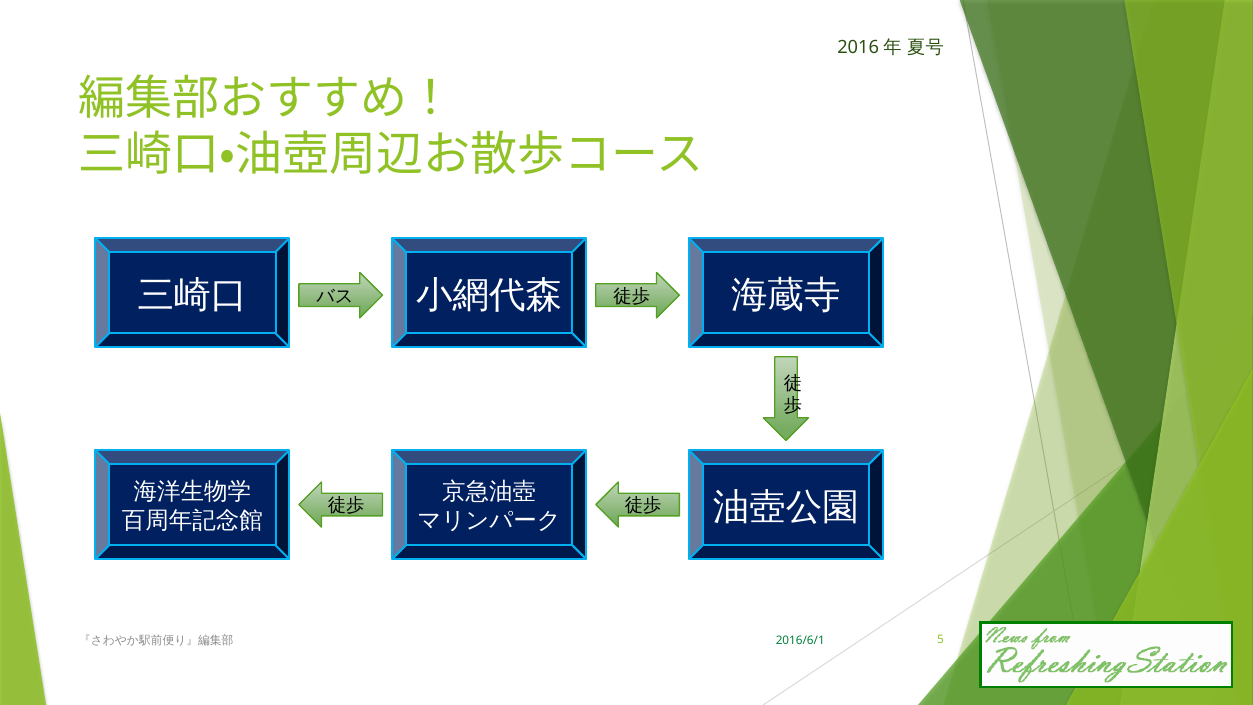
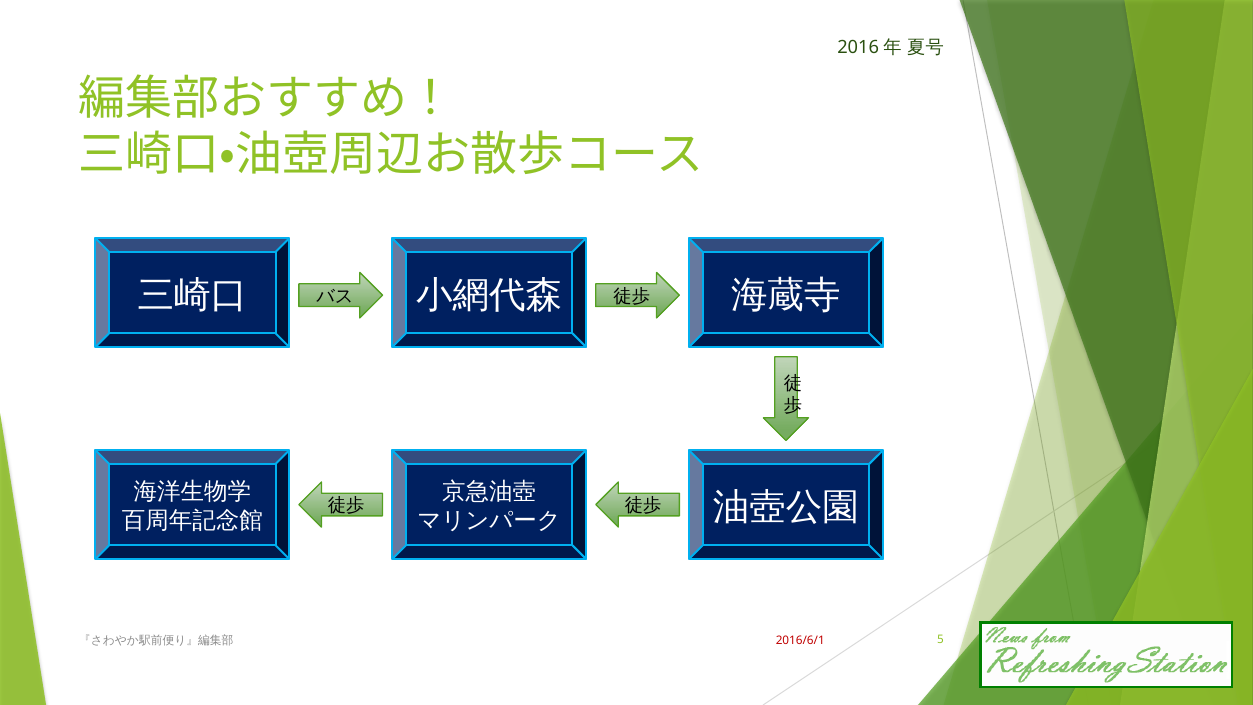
2016/6/1 colour: green -> red (800, 640)
